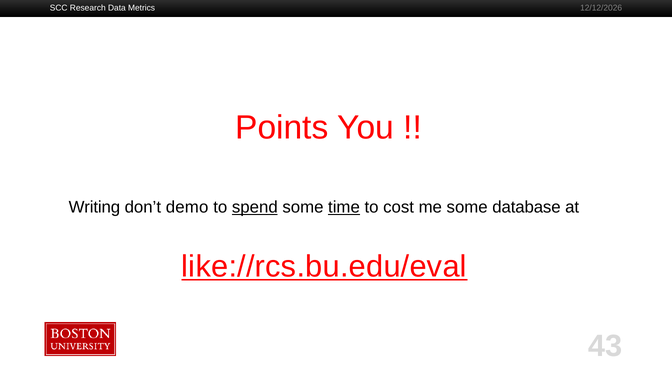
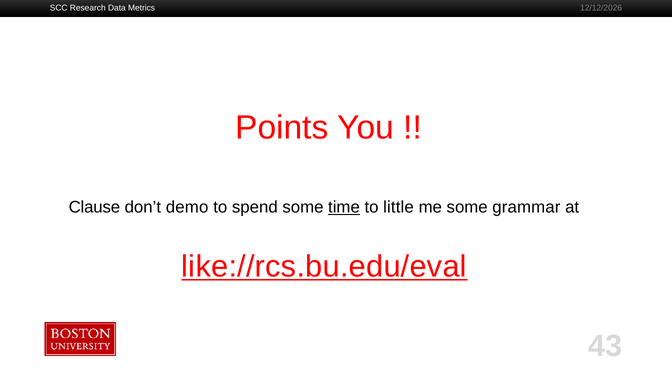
Writing: Writing -> Clause (94, 207)
spend underline: present -> none (255, 207)
cost: cost -> little (398, 207)
database: database -> grammar (526, 207)
